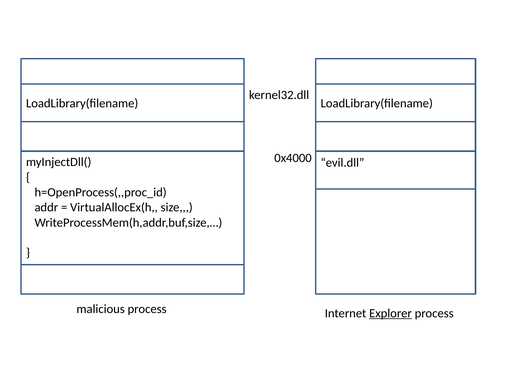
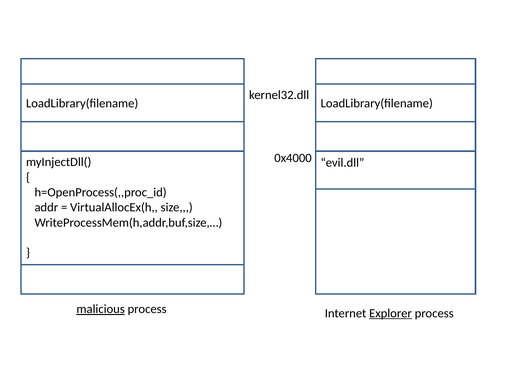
malicious underline: none -> present (101, 310)
